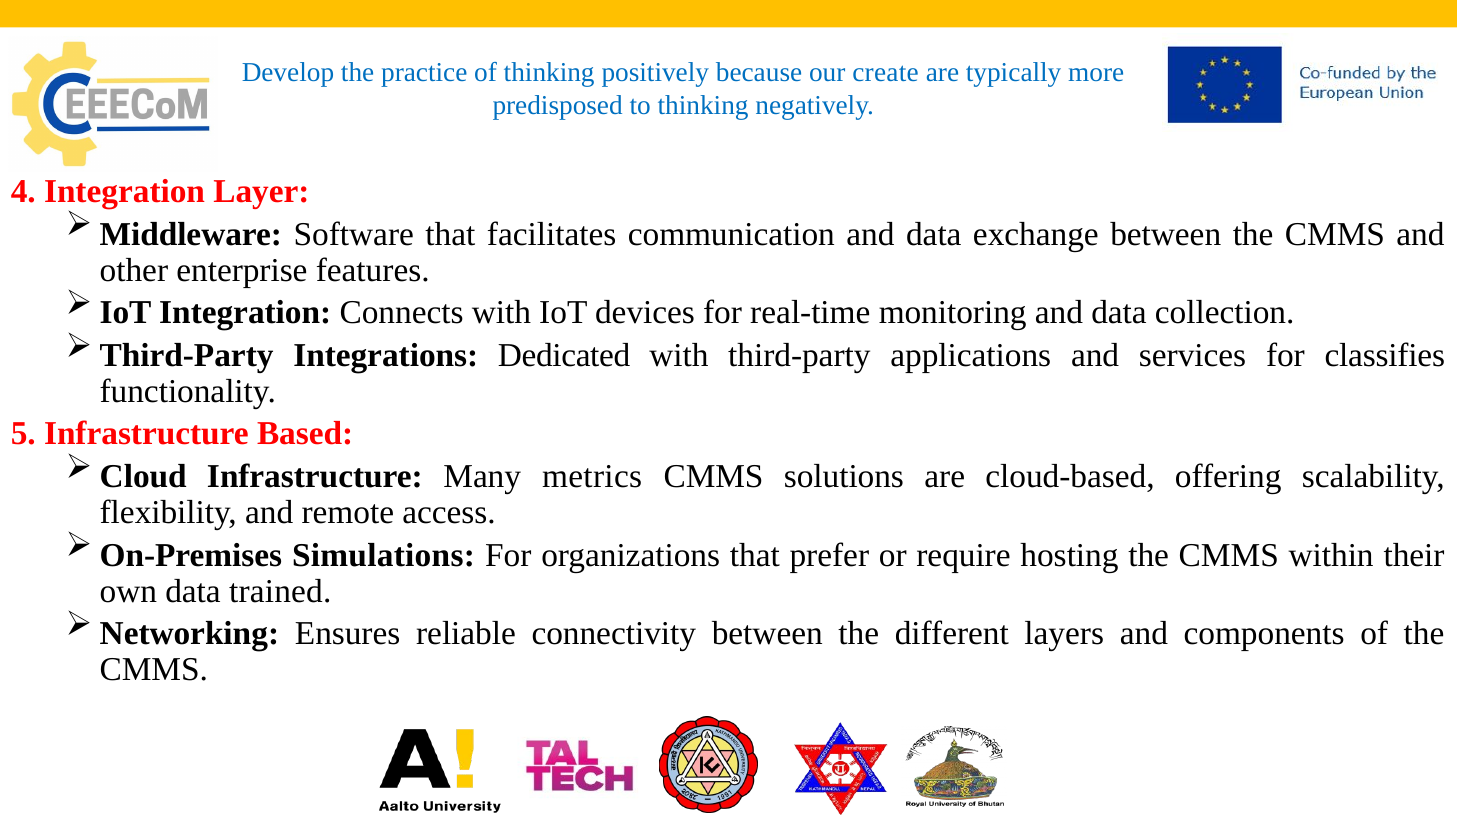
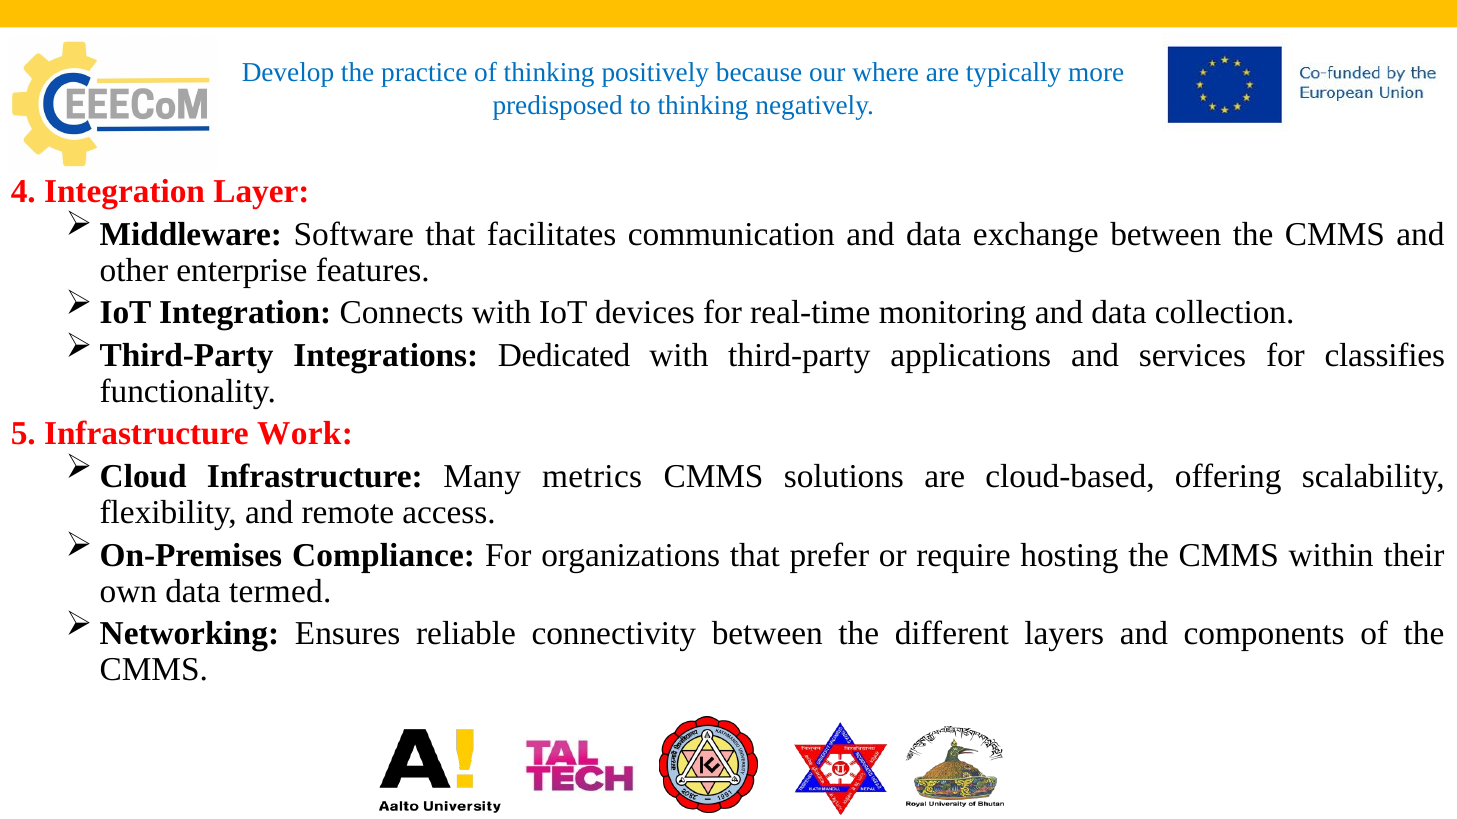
create: create -> where (886, 72)
Based: Based -> Work (305, 434)
Simulations: Simulations -> Compliance (384, 555)
trained: trained -> termed (280, 591)
